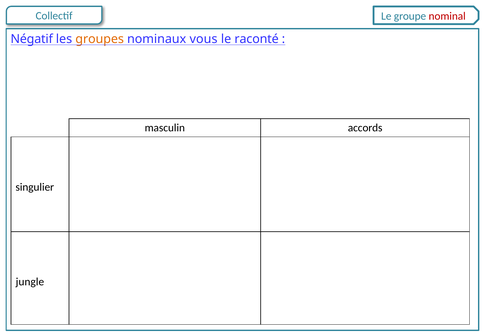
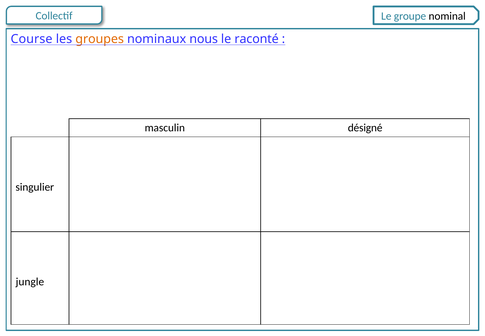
nominal colour: red -> black (447, 16)
Négatif: Négatif -> Course (32, 39)
vous: vous -> nous (204, 39)
accords: accords -> désigné (365, 128)
